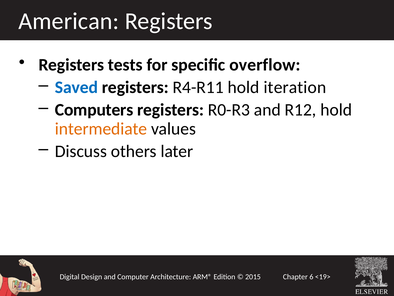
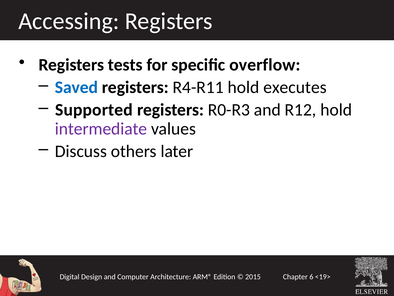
American: American -> Accessing (69, 21)
iteration: iteration -> executes (295, 87)
Computers: Computers -> Supported (94, 110)
intermediate colour: orange -> purple (101, 129)
